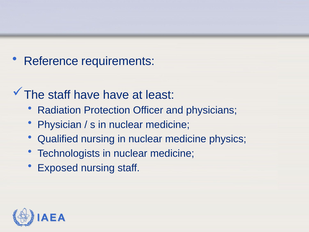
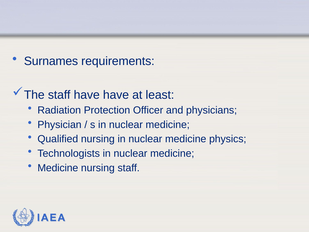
Reference: Reference -> Surnames (51, 61)
Exposed: Exposed -> Medicine (58, 168)
